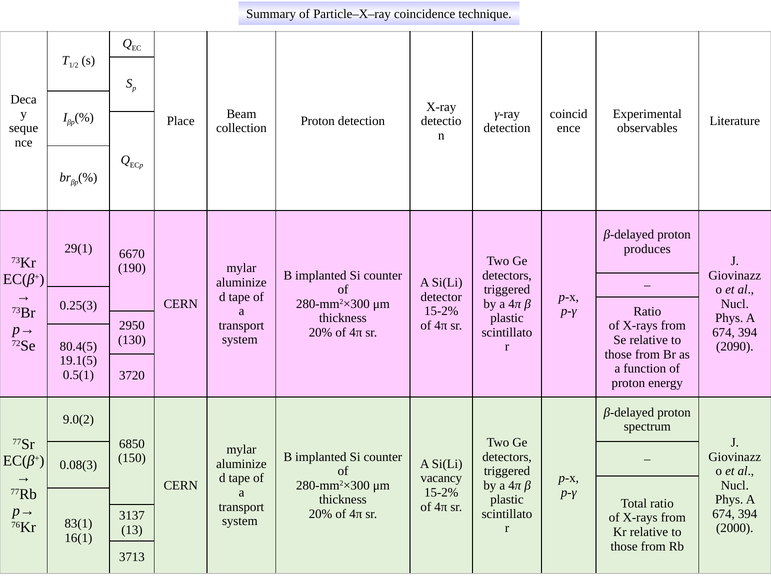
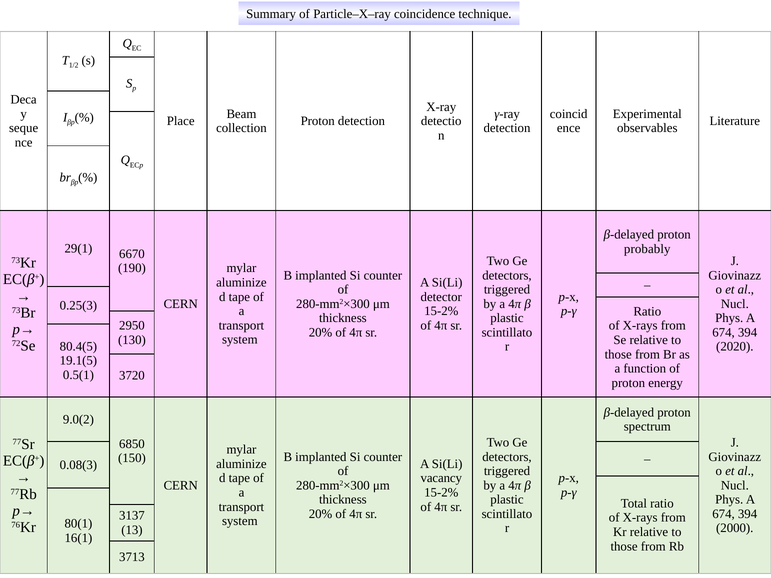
produces: produces -> probably (647, 249)
2090: 2090 -> 2020 (735, 347)
83(1: 83(1 -> 80(1 (78, 524)
